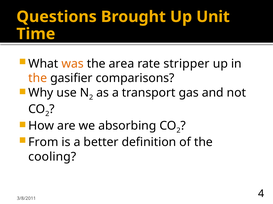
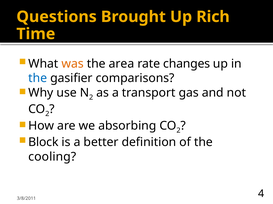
Unit: Unit -> Rich (213, 17)
stripper: stripper -> changes (187, 64)
the colour: orange -> blue (38, 78)
From: From -> Block (43, 143)
